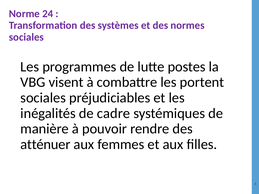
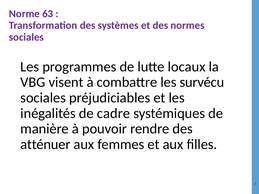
24: 24 -> 63 (48, 14)
postes: postes -> locaux (187, 67)
portent: portent -> survécu (202, 82)
